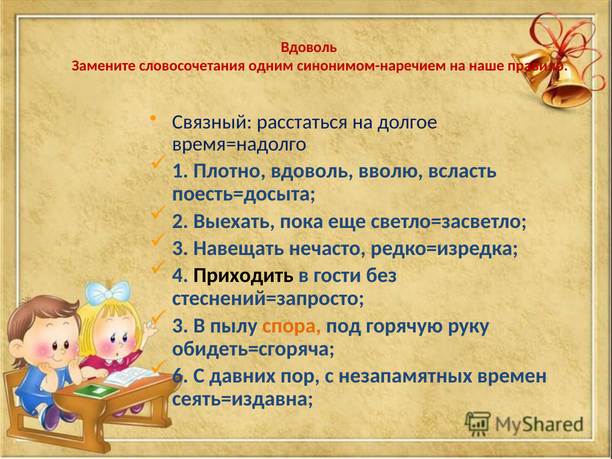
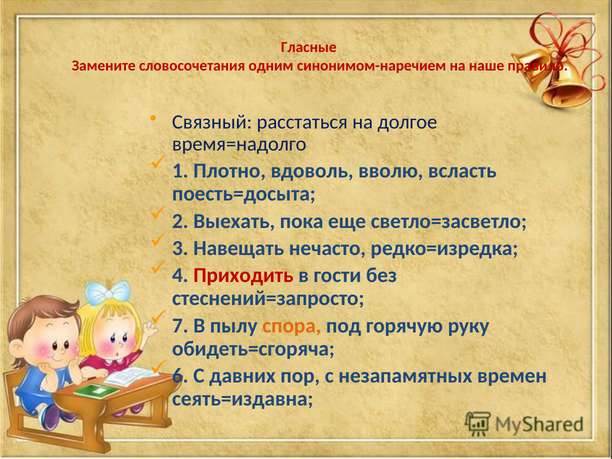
Вдоволь: Вдоволь -> Гласные (309, 47)
Приходить colour: black -> red (243, 275)
3: 3 -> 7 (180, 326)
